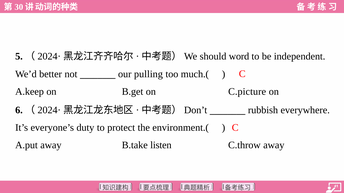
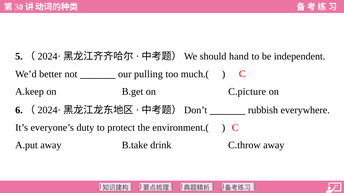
word: word -> hand (239, 57)
listen: listen -> drink (161, 145)
